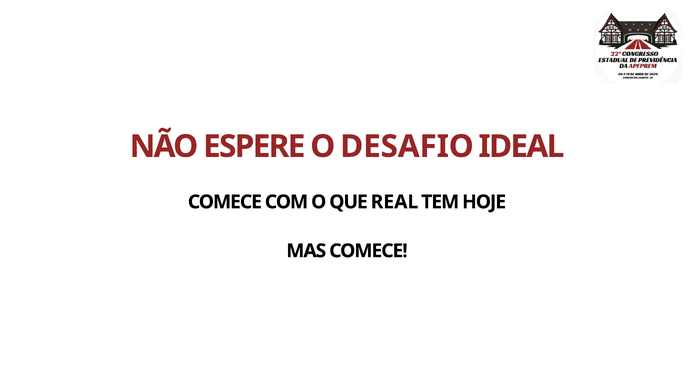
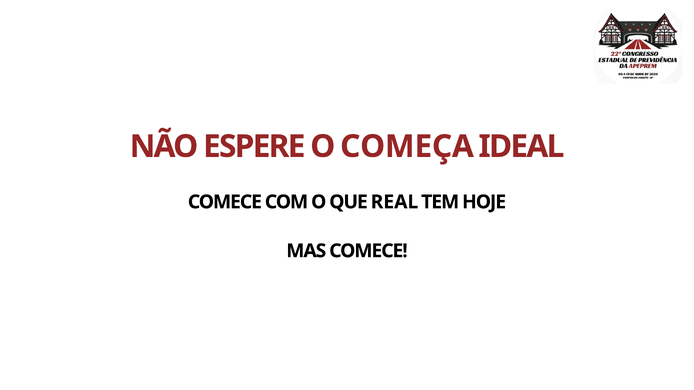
DESAFIO: DESAFIO -> COMEÇA (407, 147)
